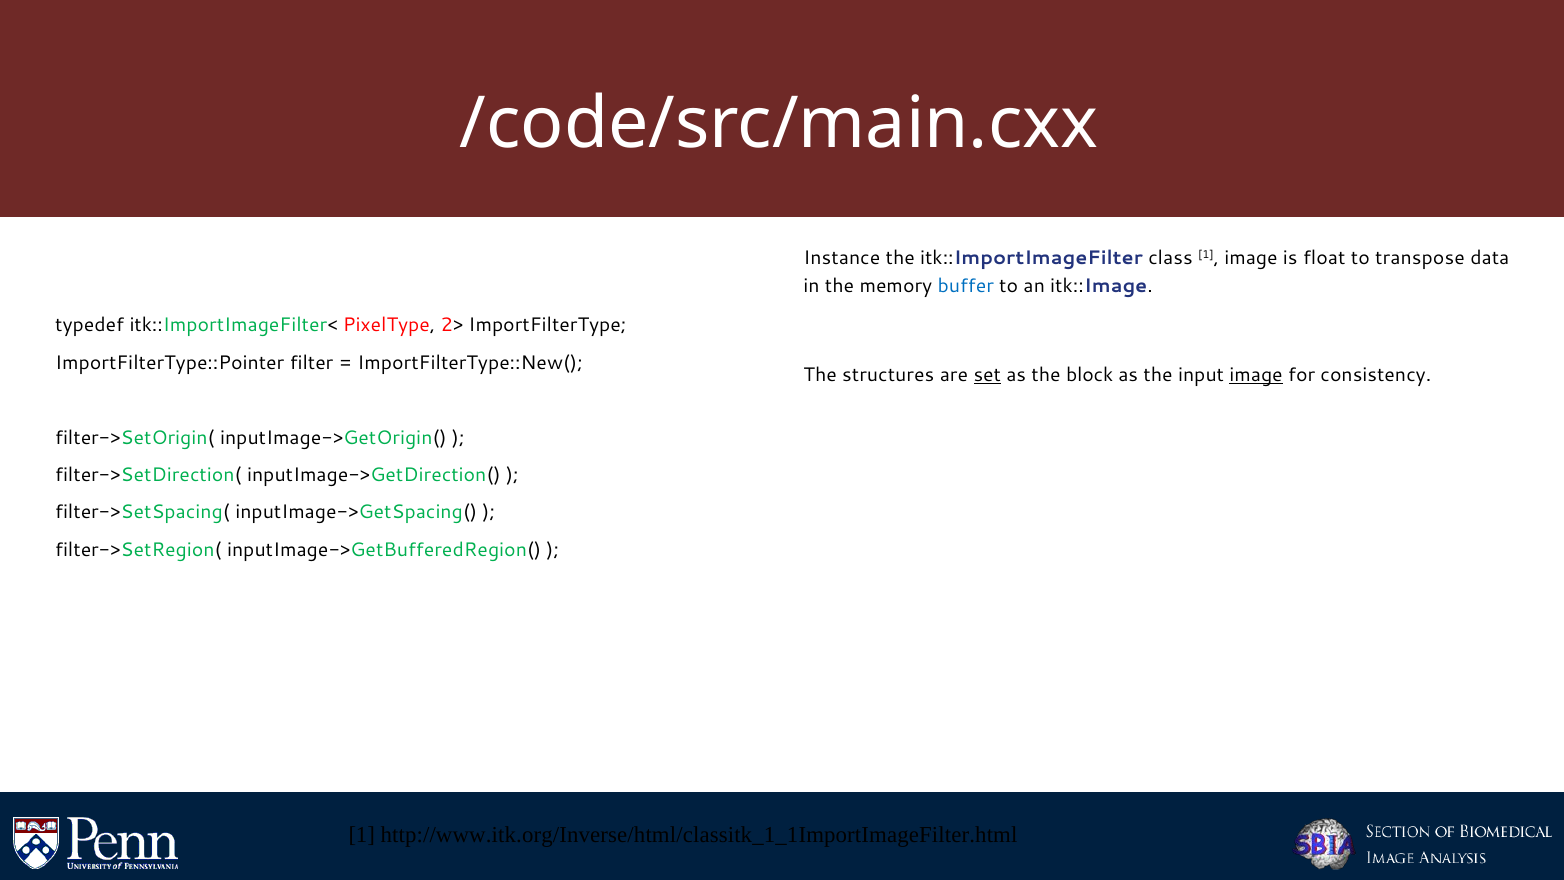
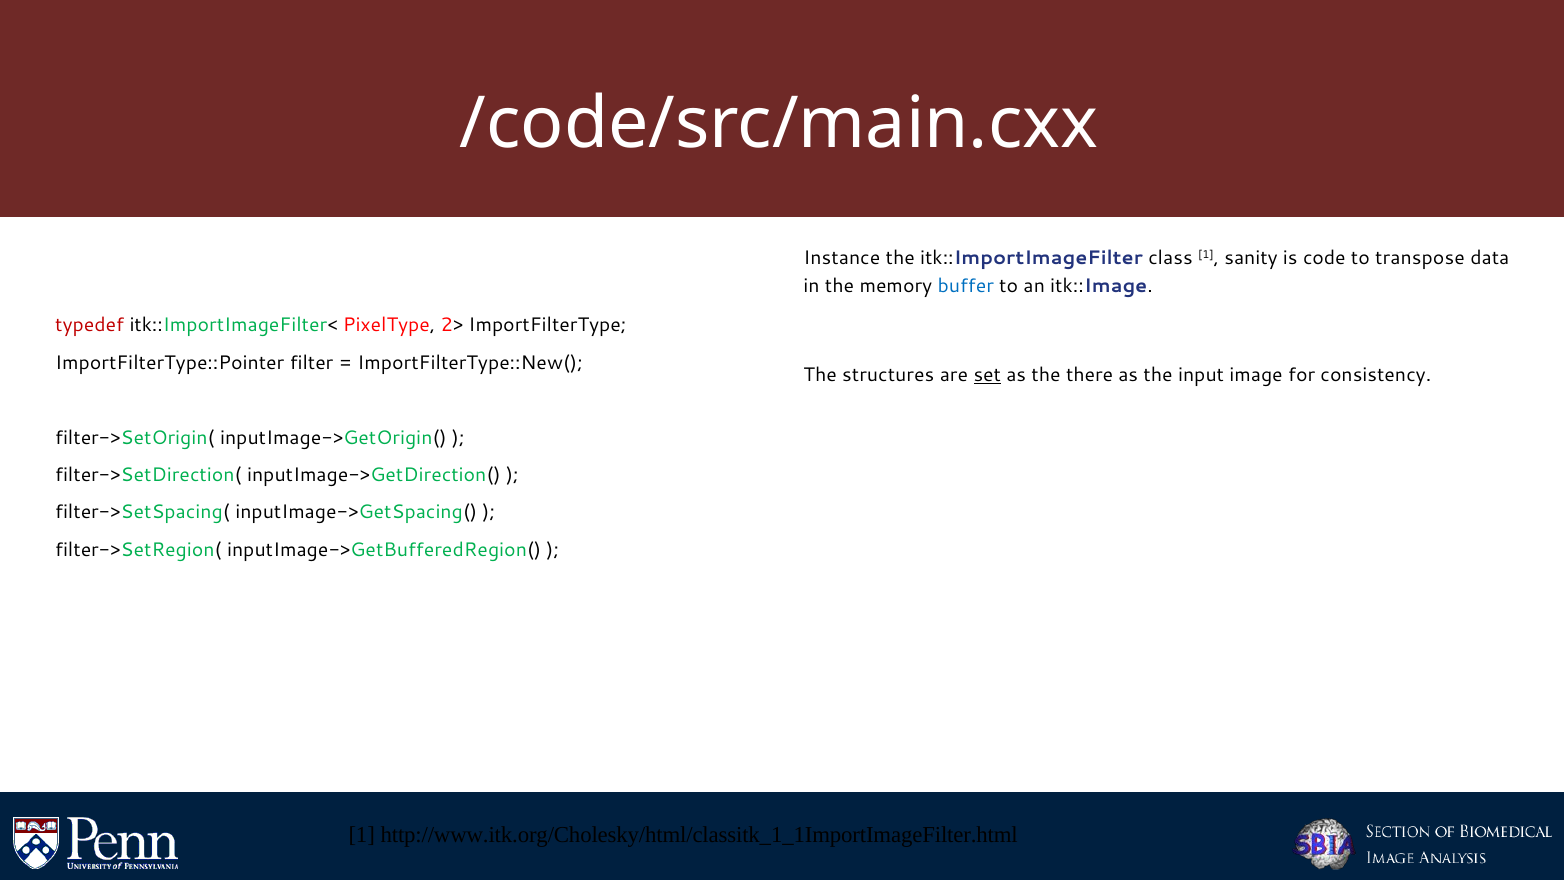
1 image: image -> sanity (1251, 258)
float: float -> code (1324, 258)
typedef colour: black -> red (90, 325)
block: block -> there (1090, 375)
image underline: present -> none (1256, 375)
http://www.itk.org/Inverse/html/classitk_1_1ImportImageFilter.html: http://www.itk.org/Inverse/html/classitk_1_1ImportImageFilter.html -> http://www.itk.org/Cholesky/html/classitk_1_1ImportImageFilter.html (699, 835)
